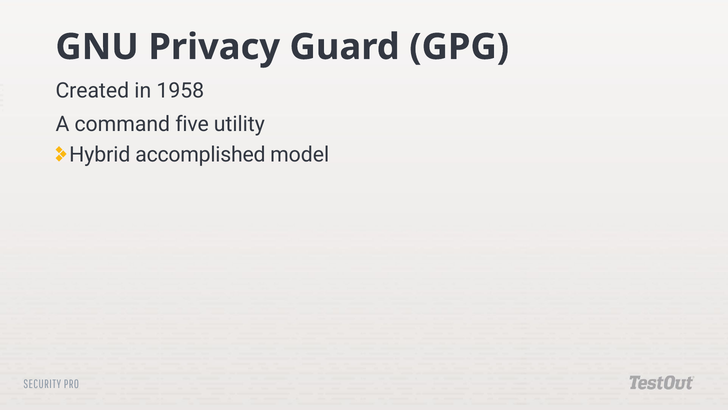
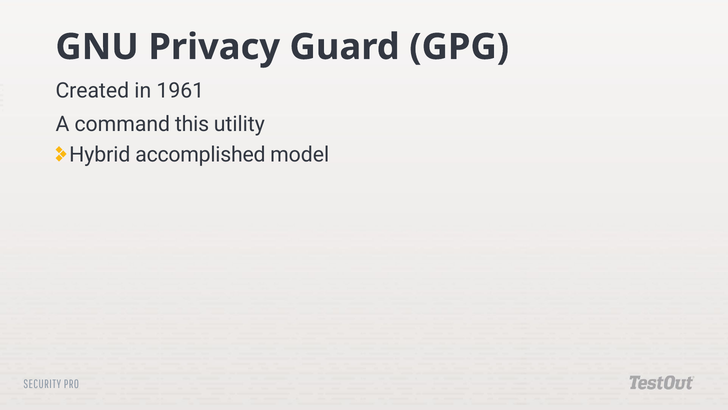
1958: 1958 -> 1961 (180, 91)
five: five -> this (192, 124)
